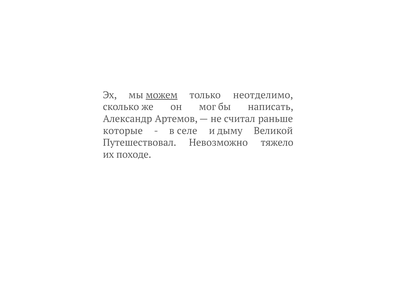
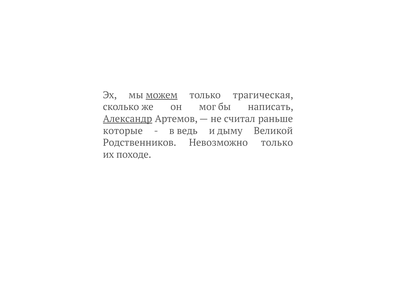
неотделимо: неотделимо -> трагическая (263, 95)
Александр underline: none -> present (128, 119)
селе: селе -> ведь (187, 131)
Путешествовал: Путешествовал -> Родственников (140, 143)
Невозможно тяжело: тяжело -> только (277, 143)
